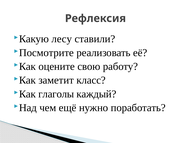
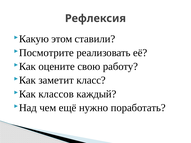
лесу: лесу -> этом (62, 39)
глаголы: глаголы -> классов (56, 94)
